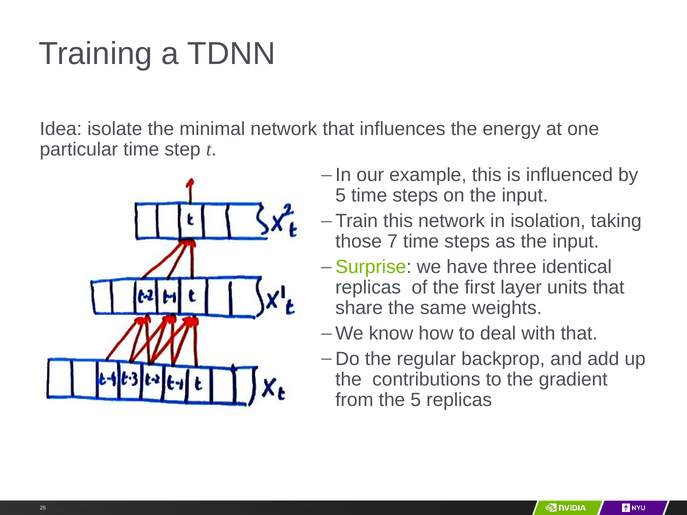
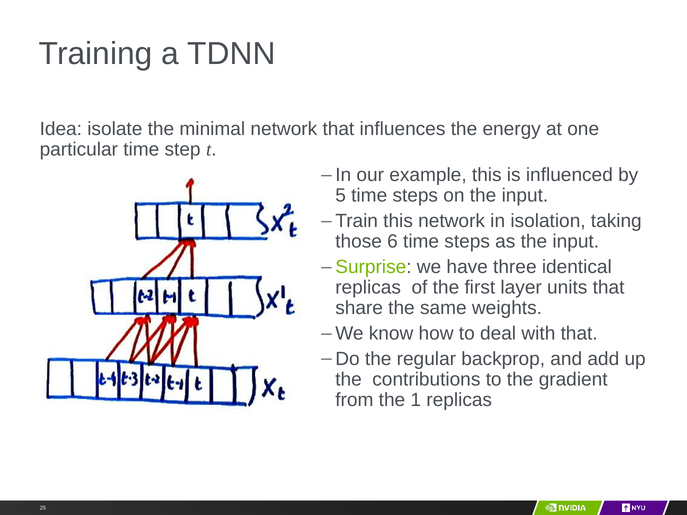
7: 7 -> 6 (392, 242)
the 5: 5 -> 1 (416, 400)
